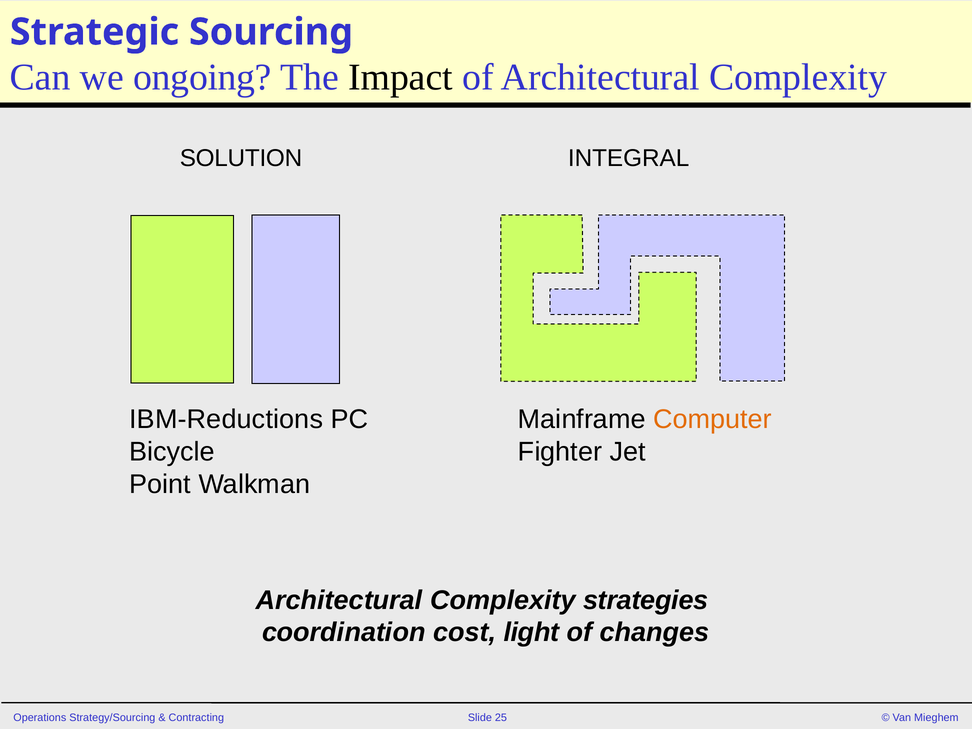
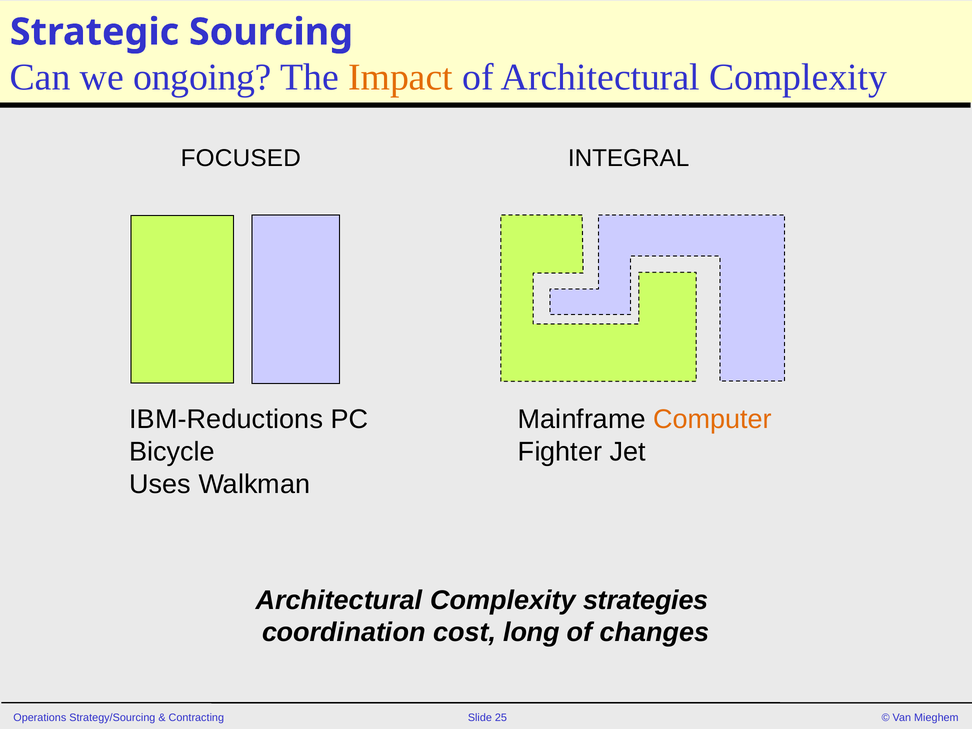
Impact colour: black -> orange (400, 77)
SOLUTION: SOLUTION -> FOCUSED (241, 158)
Point: Point -> Uses (160, 484)
light: light -> long (531, 633)
